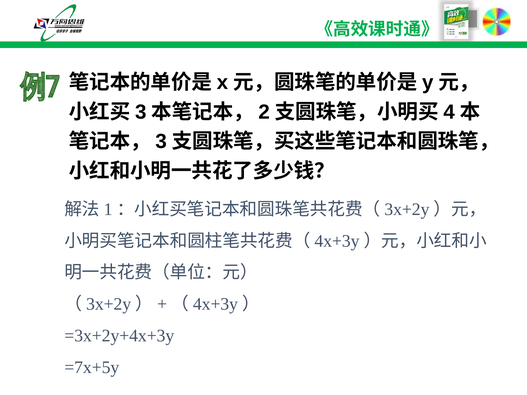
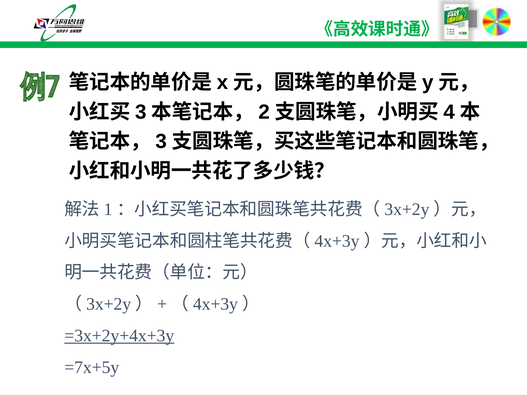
=3x+2y+4x+3y underline: none -> present (119, 336)
